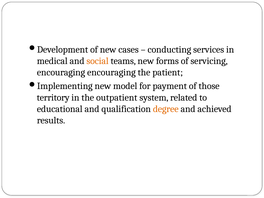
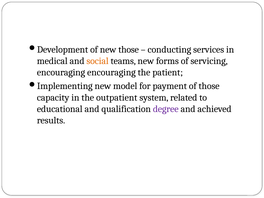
new cases: cases -> those (129, 50)
territory: territory -> capacity (53, 97)
degree colour: orange -> purple (166, 109)
